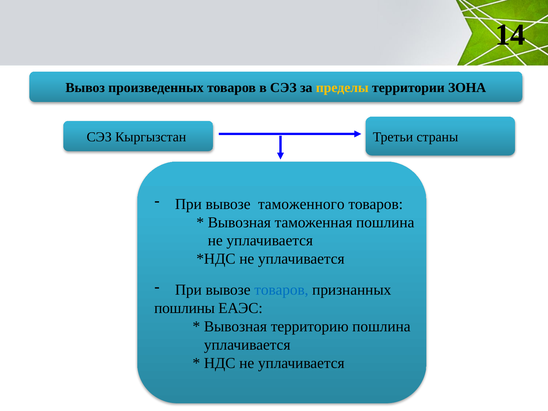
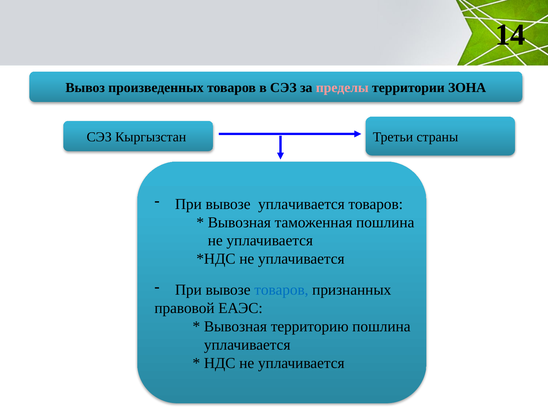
пределы colour: yellow -> pink (342, 88)
вывозе таможенного: таможенного -> уплачивается (301, 204)
пошлины: пошлины -> правовой (184, 308)
